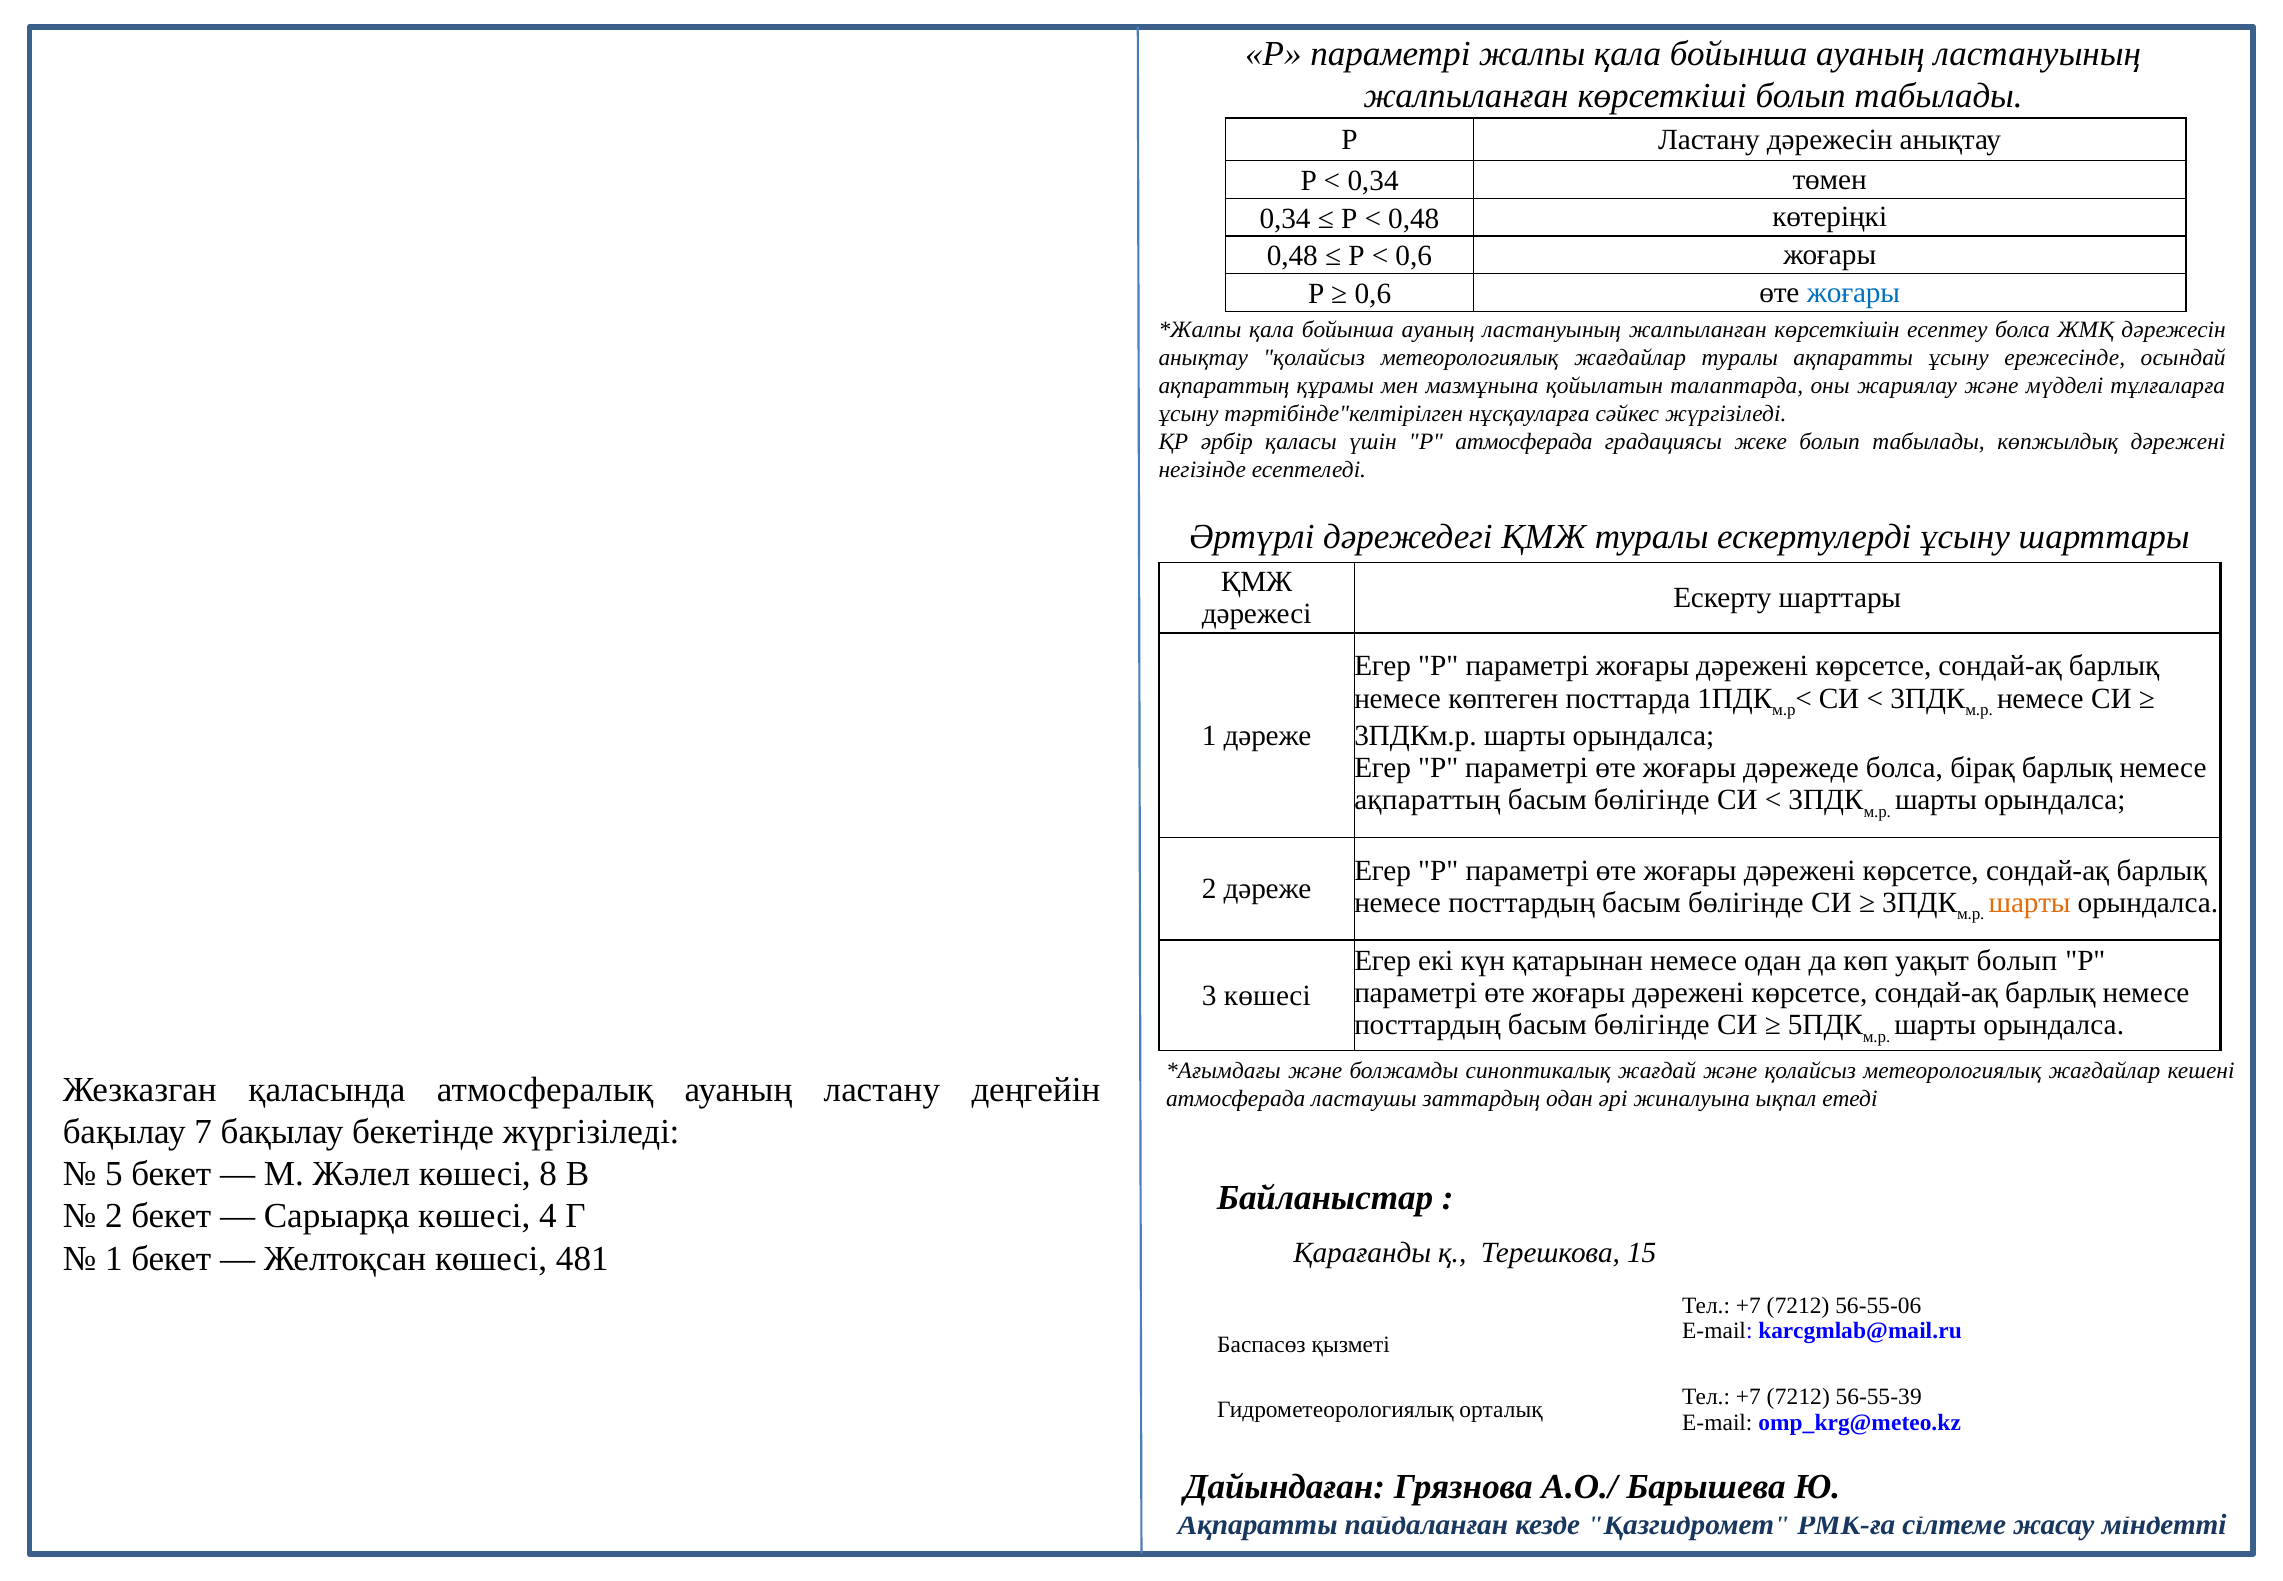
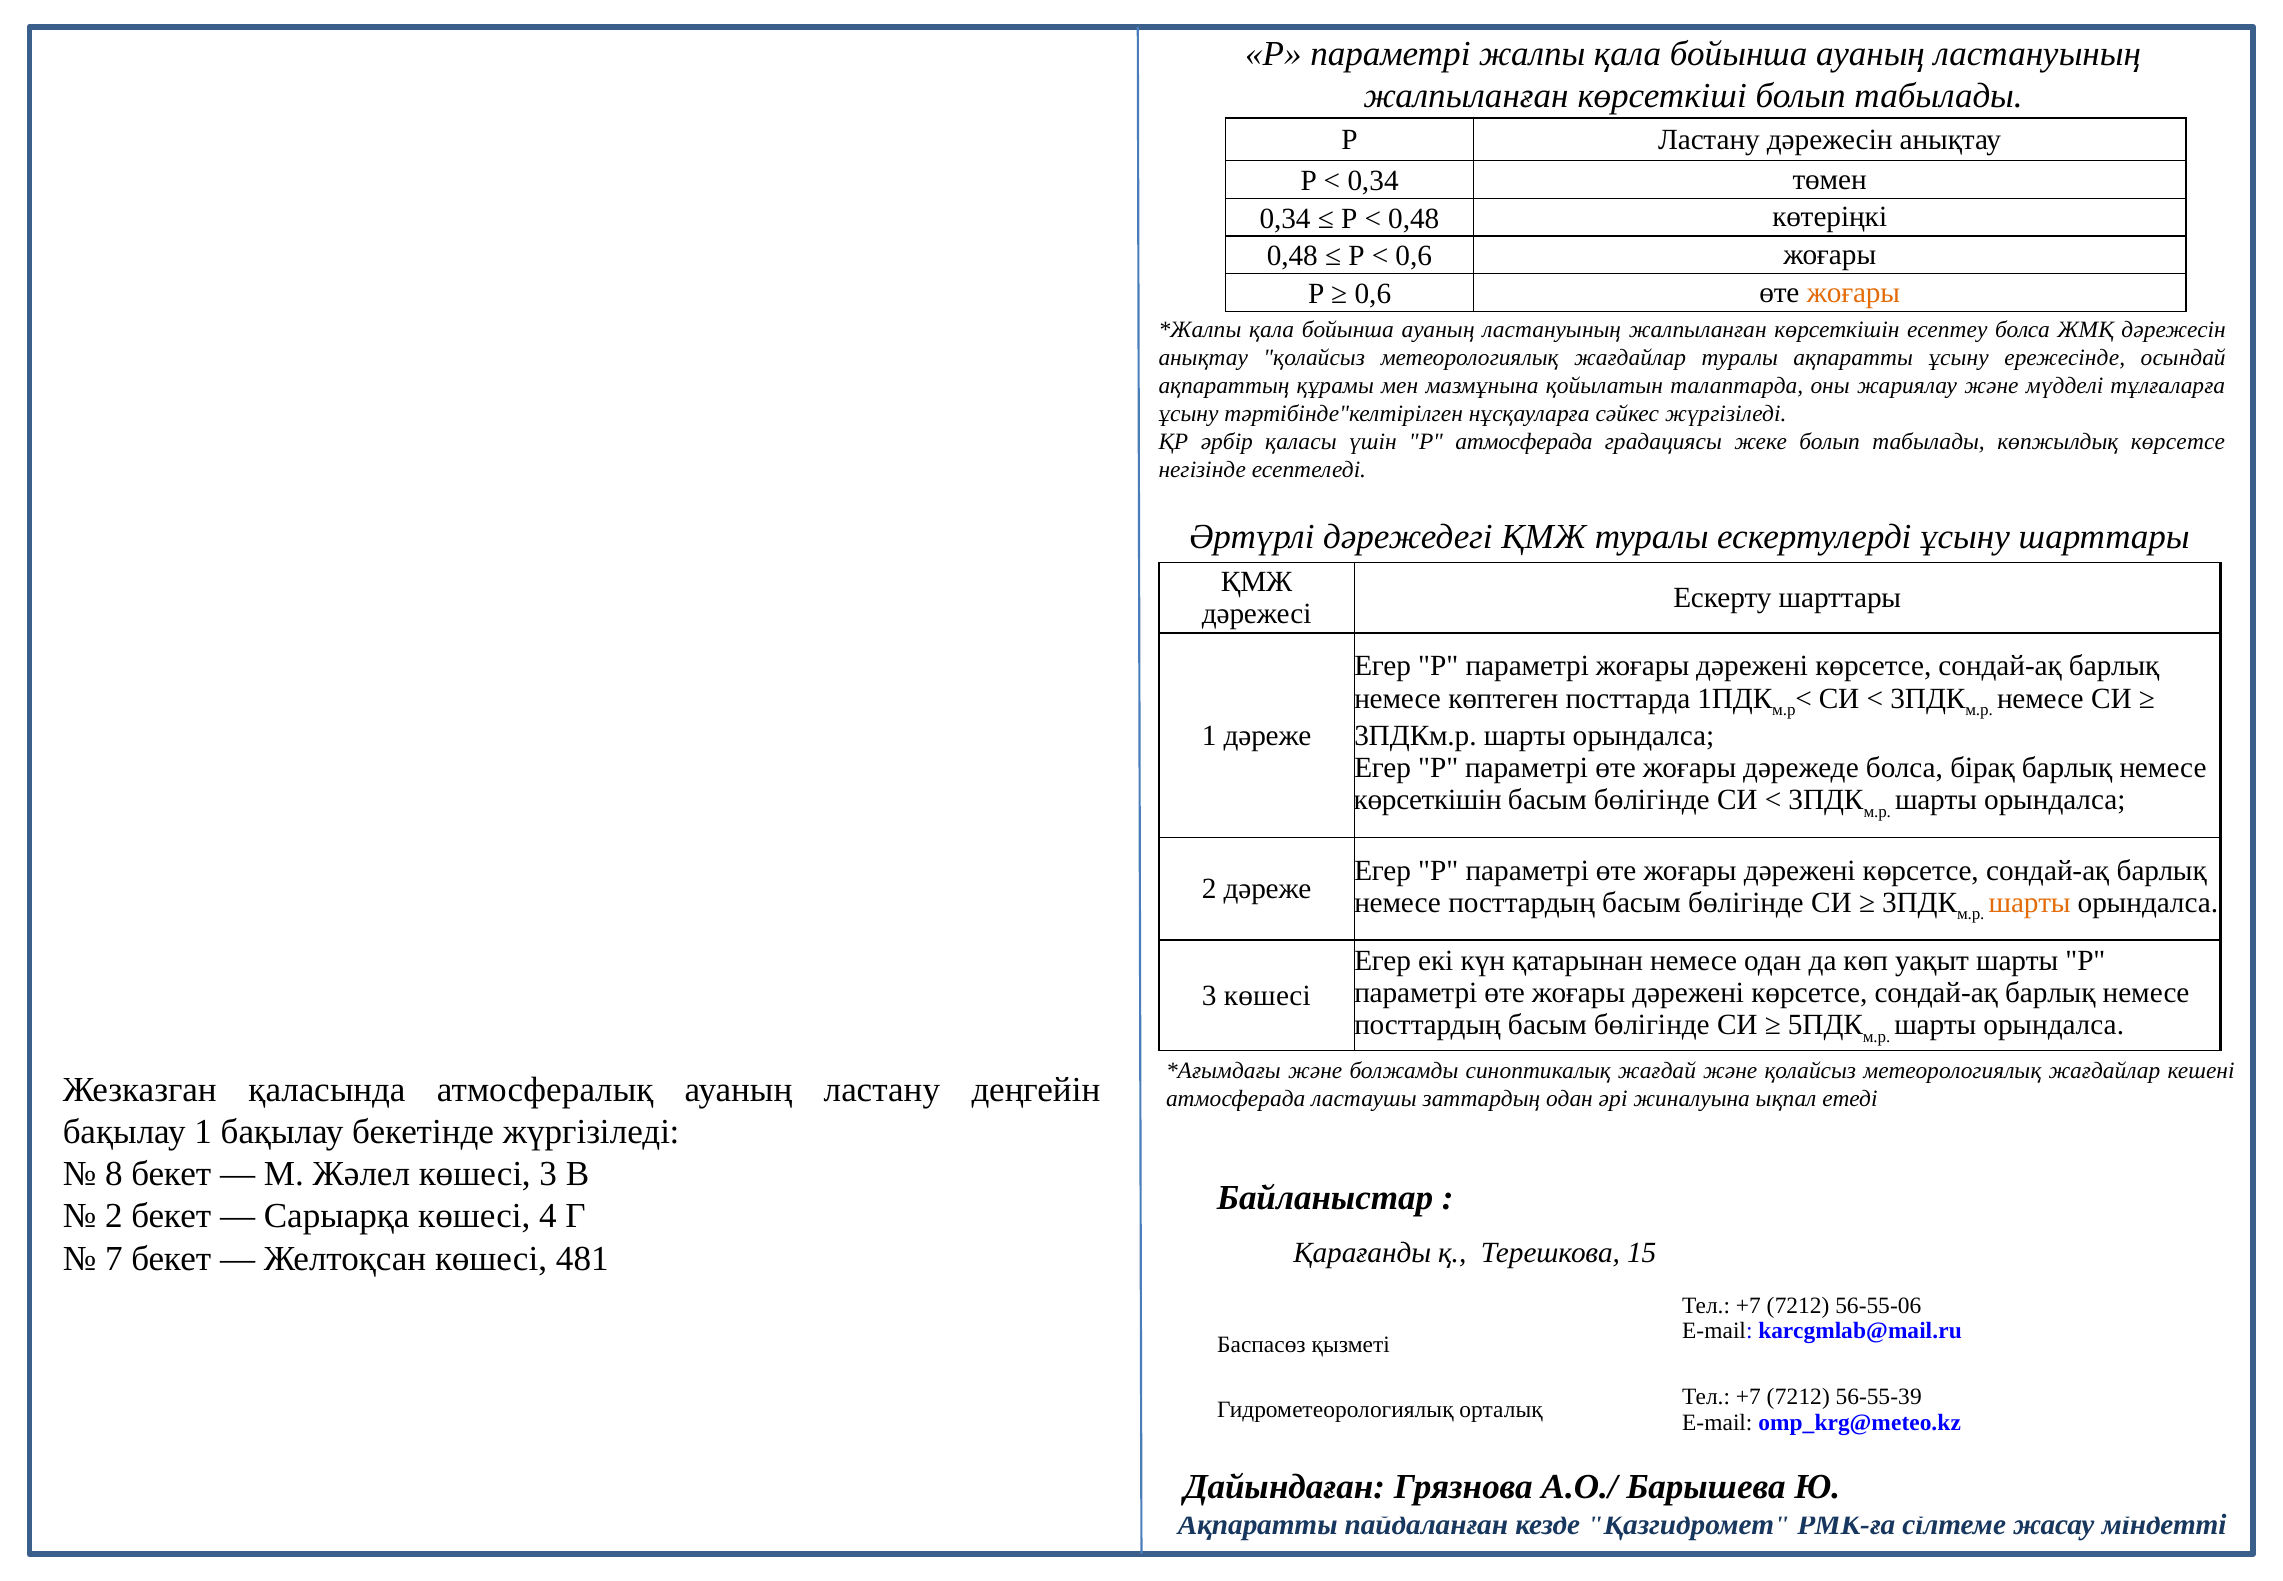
жоғары colour: blue -> orange (1853, 293)
көпжылдық дәрежені: дәрежені -> көрсетсе (2178, 442)
ақпараттың: ақпараттың -> көрсеткішін (1428, 800)
уақыт болып: болып -> шарты (2017, 960)
бақылау 7: 7 -> 1 (203, 1132)
5: 5 -> 8 (114, 1174)
көшесі 8: 8 -> 3 (548, 1174)
1: 1 -> 7 (114, 1258)
